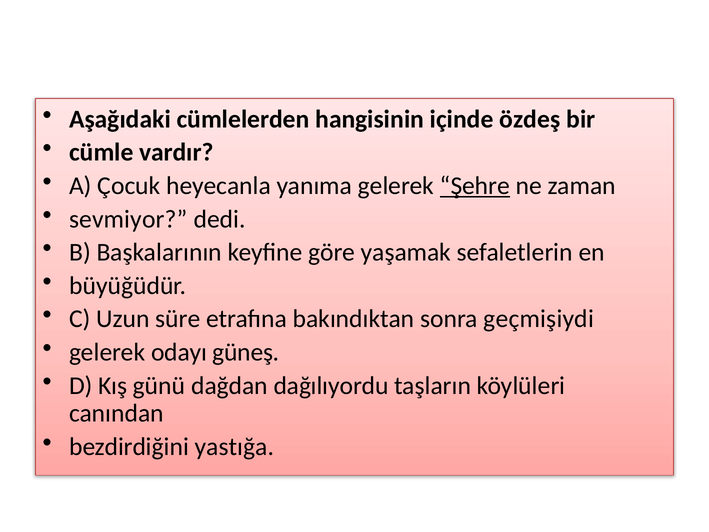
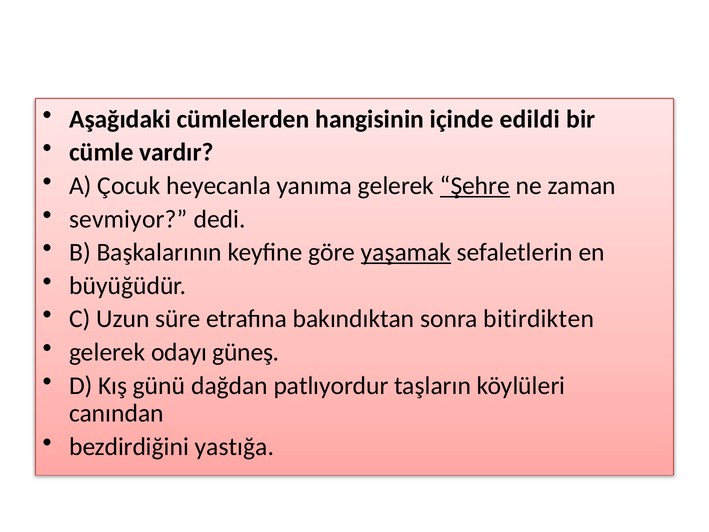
özdeş: özdeş -> edildi (530, 119)
yaşamak underline: none -> present (406, 252)
geçmişiydi: geçmişiydi -> bitirdikten (539, 319)
dağılıyordu: dağılıyordu -> patlıyordur (331, 385)
